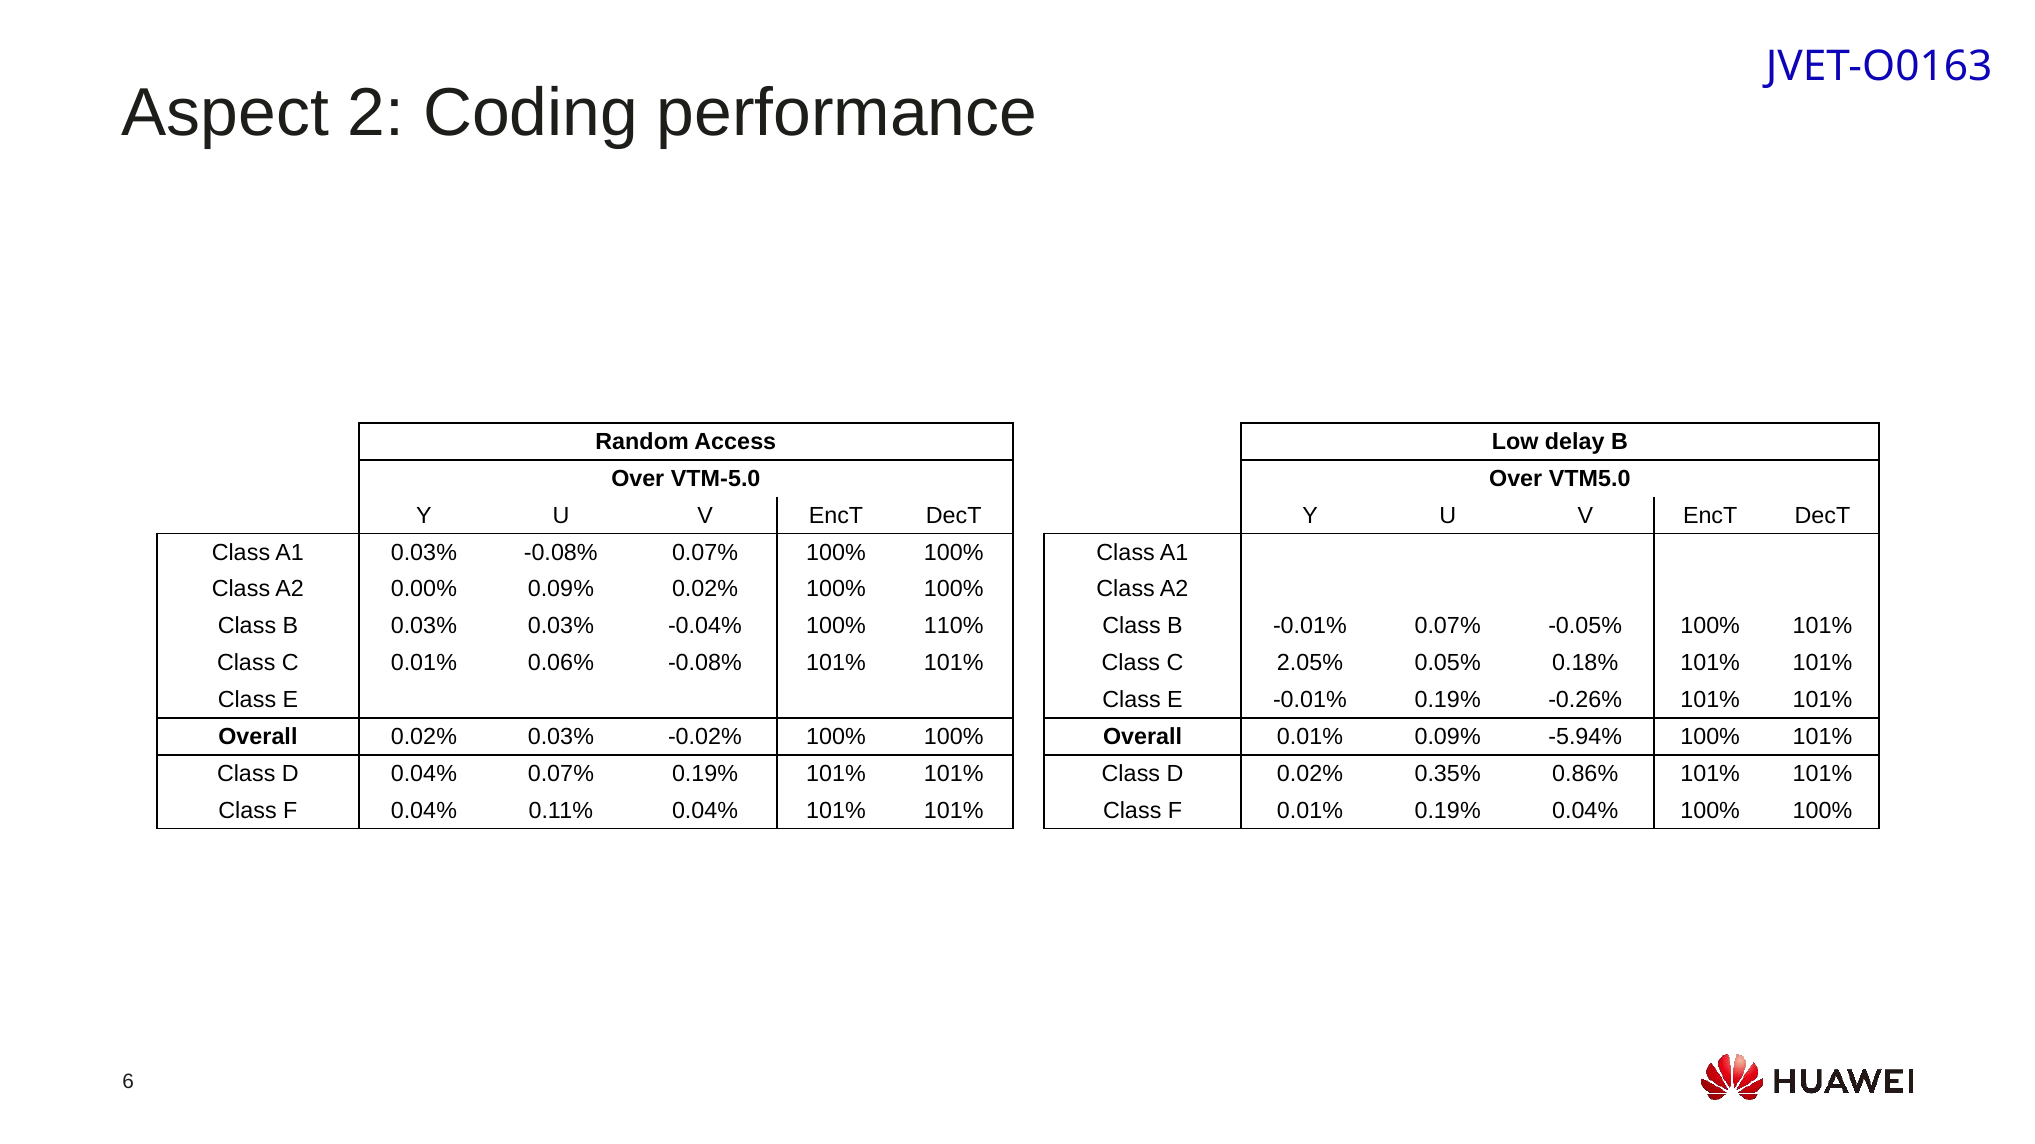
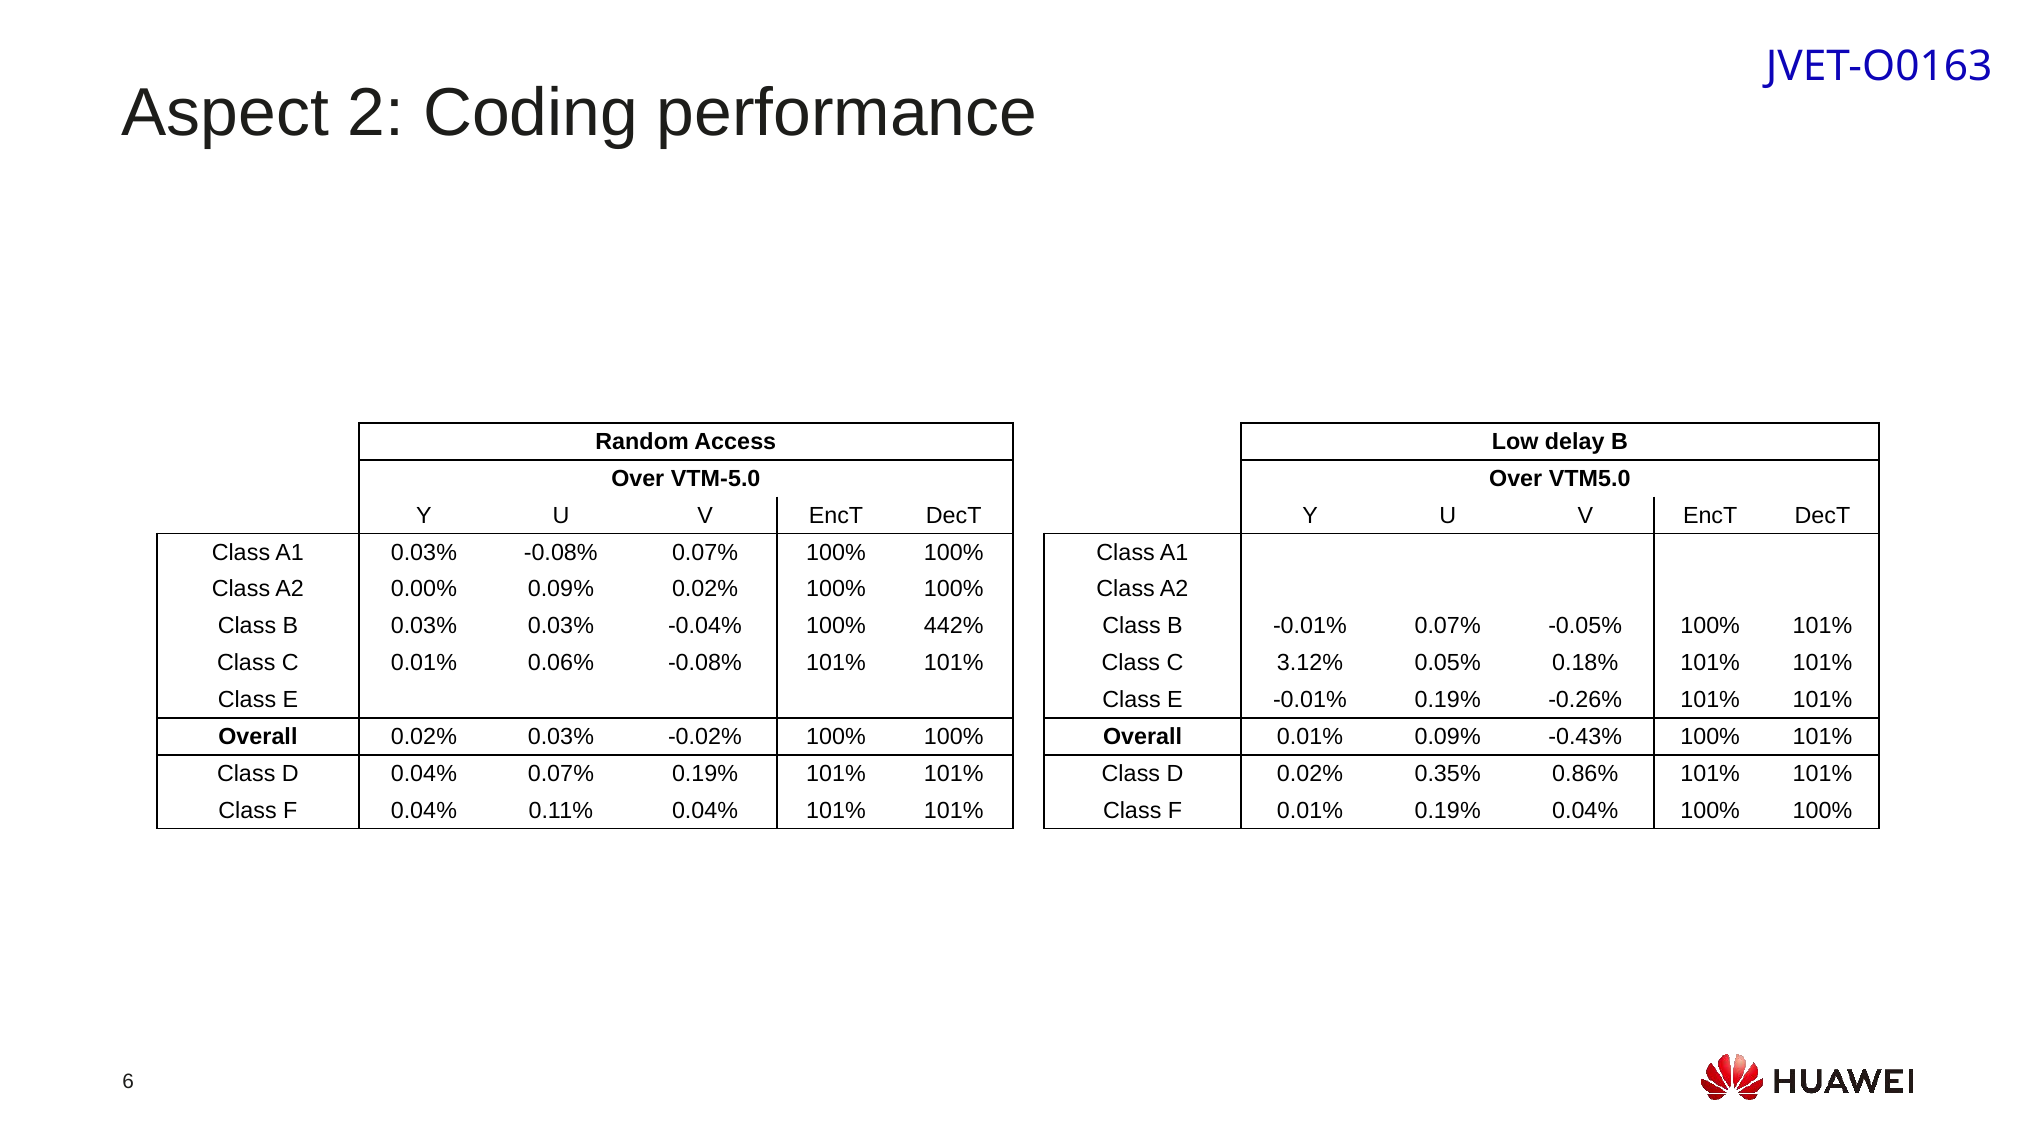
110%: 110% -> 442% (954, 626)
2.05%: 2.05% -> 3.12% (1310, 663)
-5.94%: -5.94% -> -0.43% (1585, 737)
